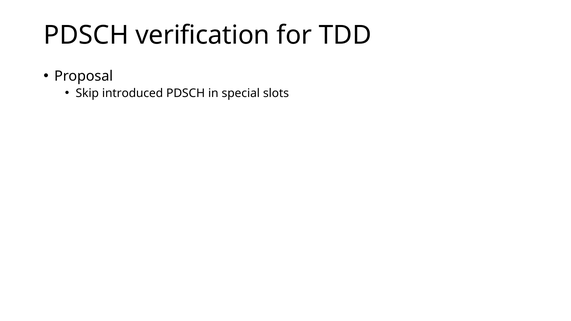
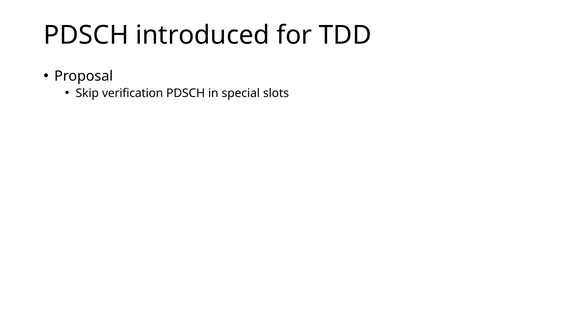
verification: verification -> introduced (203, 35)
introduced: introduced -> verification (133, 93)
